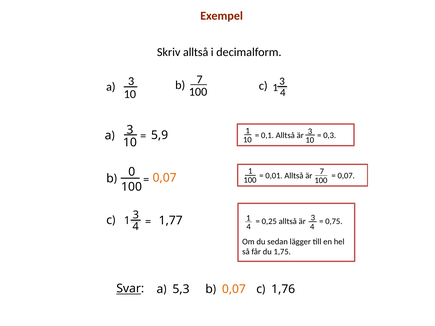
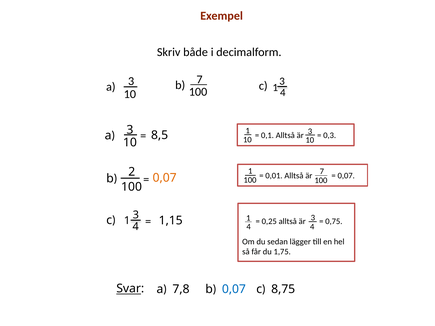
Skriv alltså: alltså -> både (196, 52)
5,9: 5,9 -> 8,5 (160, 135)
0: 0 -> 2 (132, 172)
1,77: 1,77 -> 1,15 (171, 221)
5,3: 5,3 -> 7,8 (181, 289)
0,07 colour: orange -> blue (234, 289)
1,76: 1,76 -> 8,75 (283, 289)
